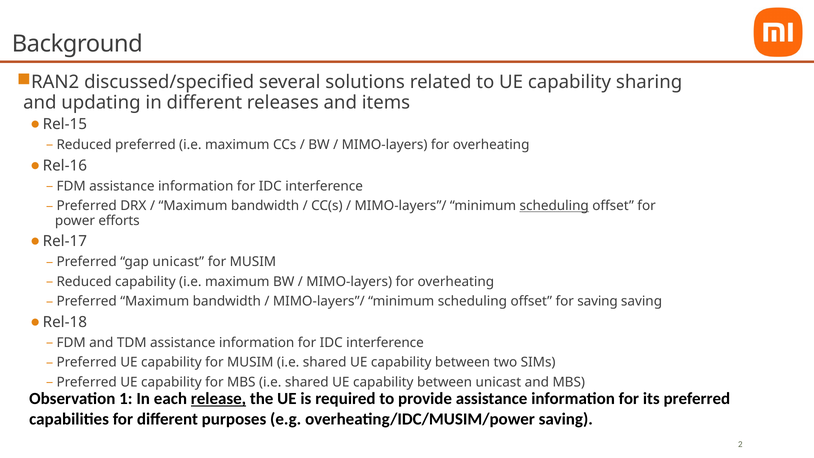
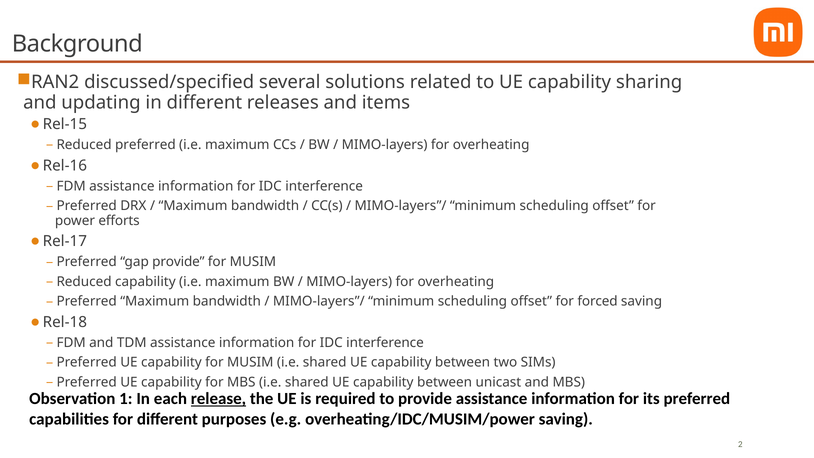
scheduling underline: present -> none (554, 206)
gap unicast: unicast -> provide (178, 262)
for saving: saving -> forced (598, 301)
